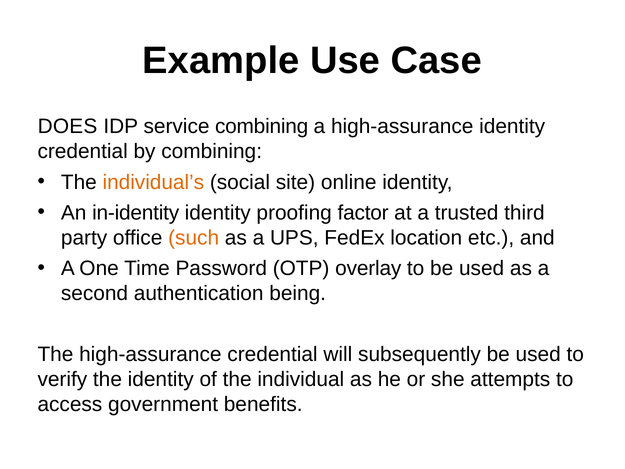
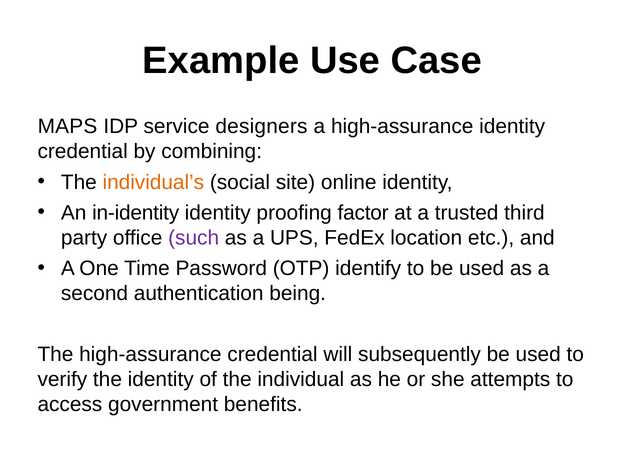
DOES: DOES -> MAPS (67, 126)
service combining: combining -> designers (261, 126)
such colour: orange -> purple (194, 238)
overlay: overlay -> identify (368, 268)
